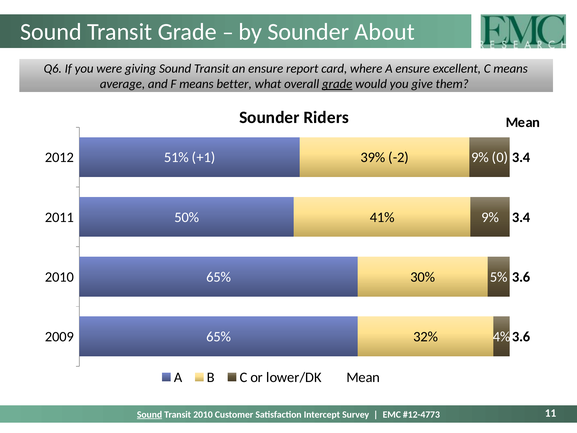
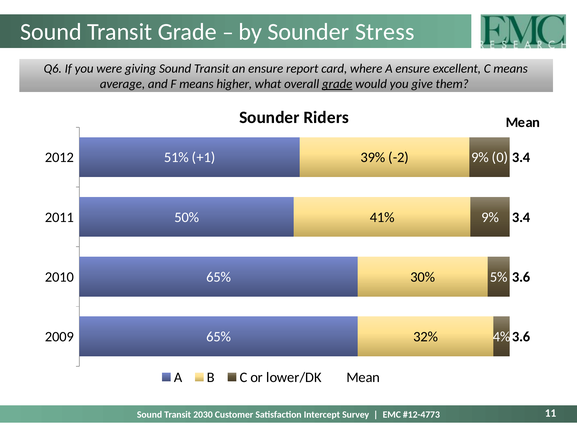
About: About -> Stress (385, 32)
better: better -> higher (234, 84)
Sound underline: present -> none (150, 414)
Transit 2010: 2010 -> 2030 (203, 414)
